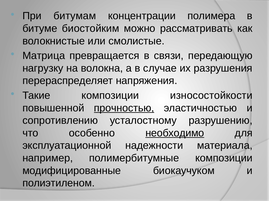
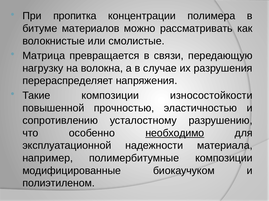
битумам: битумам -> пропитка (75, 16)
биостойким: биостойким -> материалов (91, 29)
прочностью underline: present -> none (124, 108)
